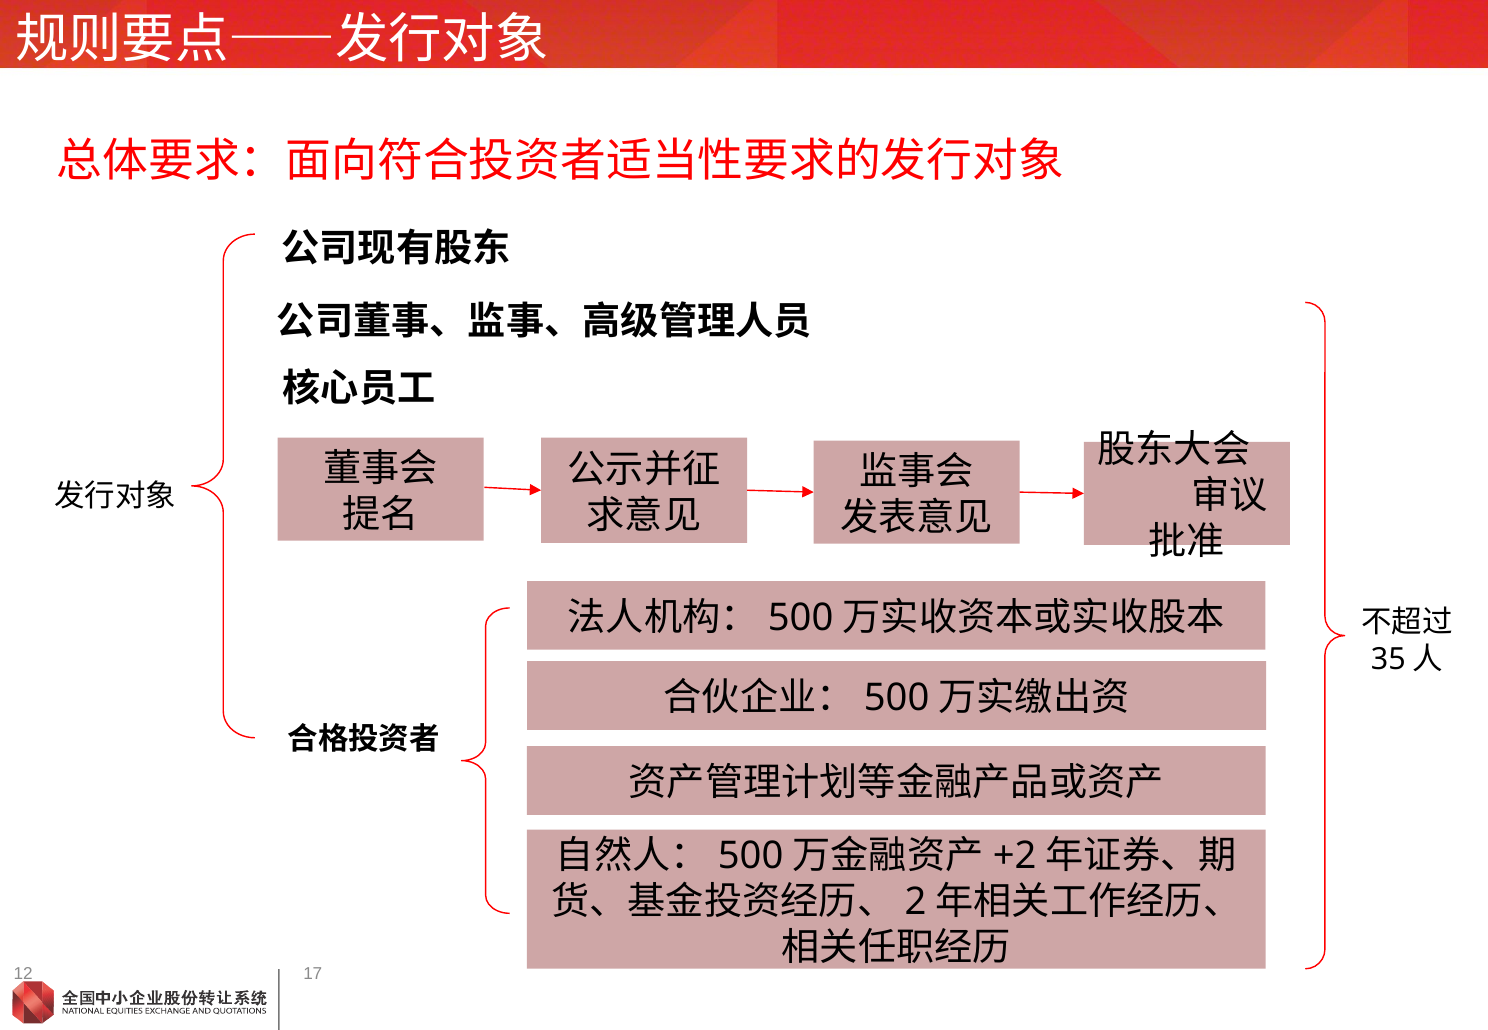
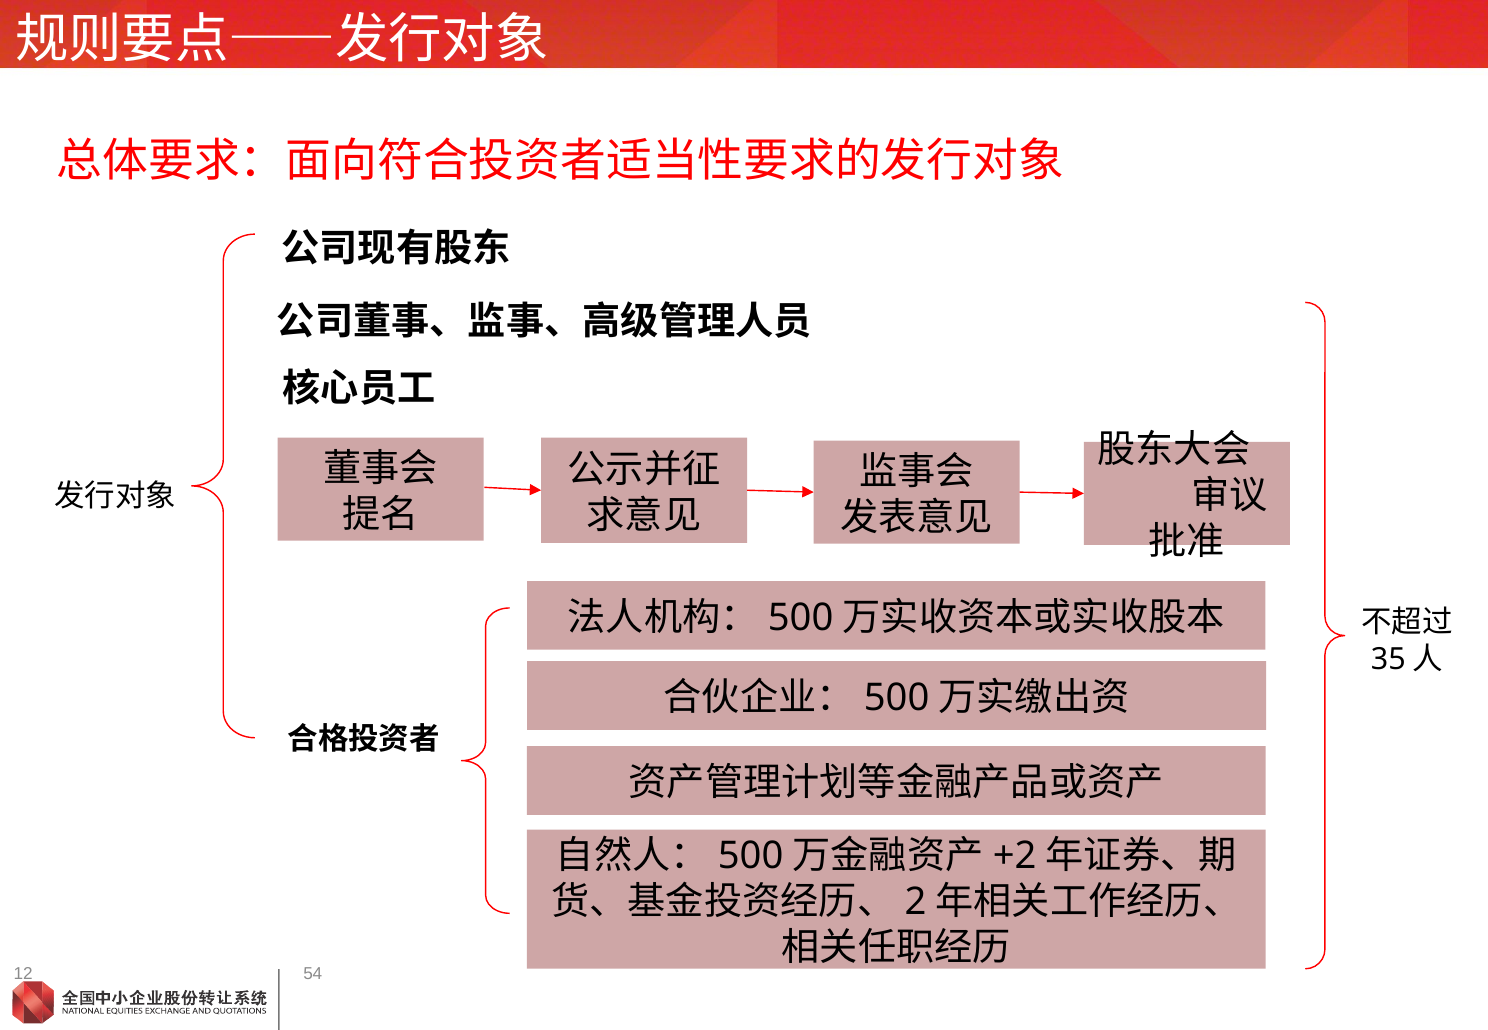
17: 17 -> 54 (313, 974)
